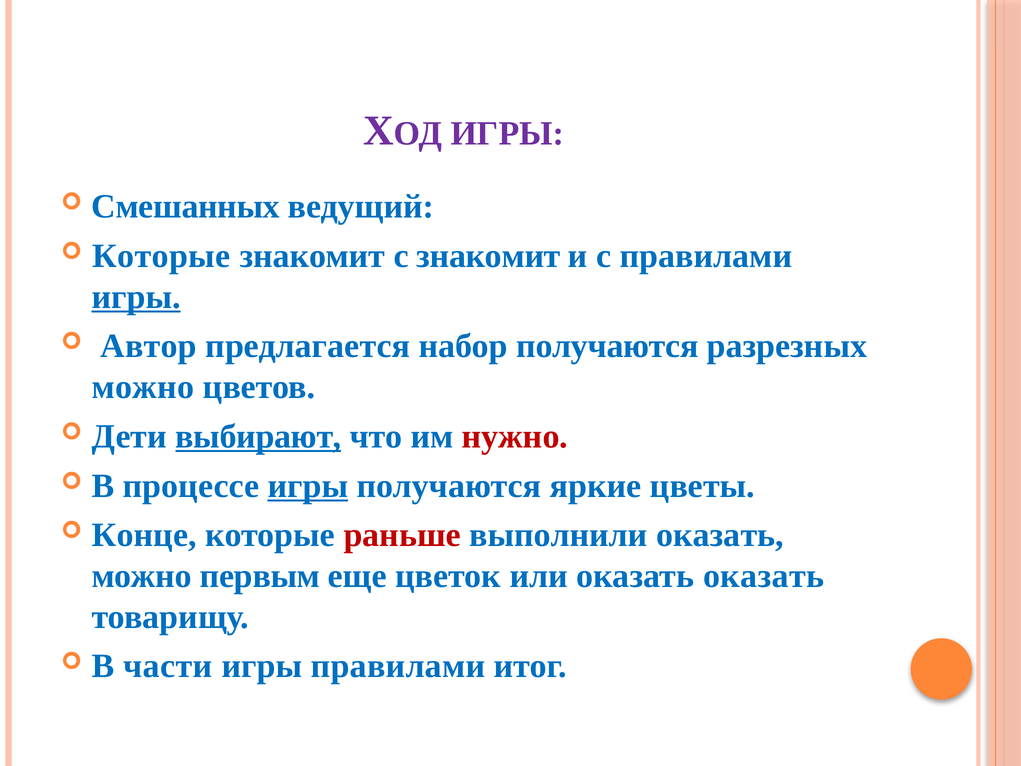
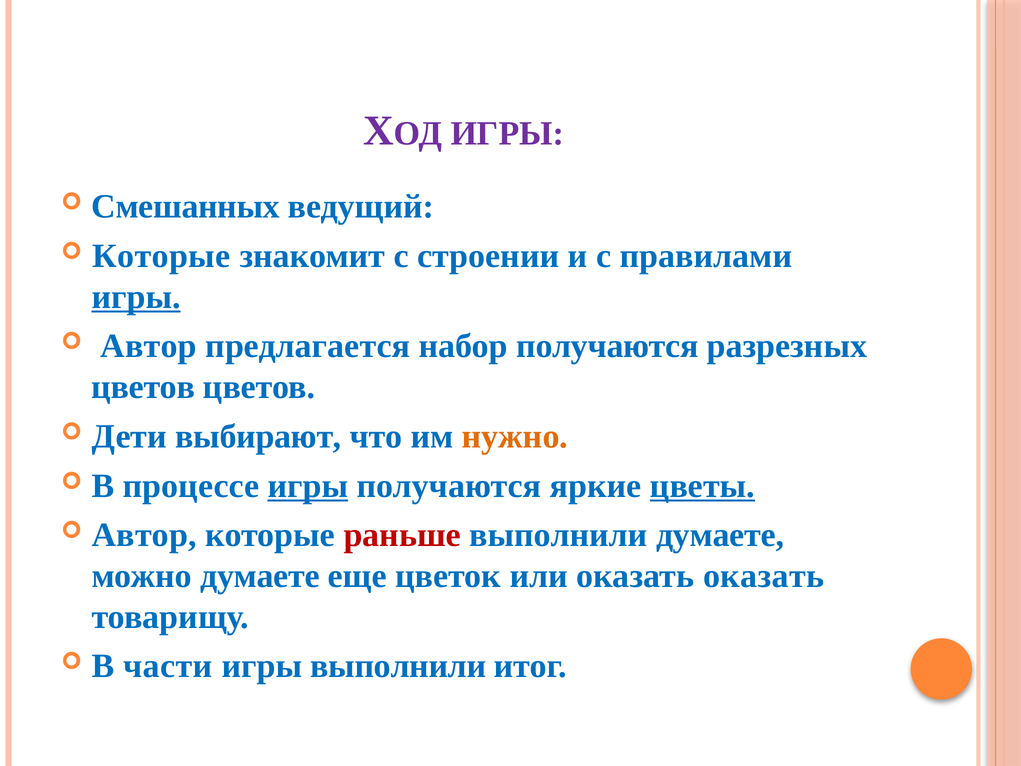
с знакомит: знакомит -> строении (488, 256)
можно: можно -> цветов (143, 387)
выбирают underline: present -> none (258, 436)
нужно colour: red -> orange (515, 436)
цветы underline: none -> present (702, 486)
Конце: Конце -> Автор (144, 535)
выполнили оказать: оказать -> думаете (720, 535)
можно первым: первым -> думаете (260, 576)
игры правилами: правилами -> выполнили (398, 666)
